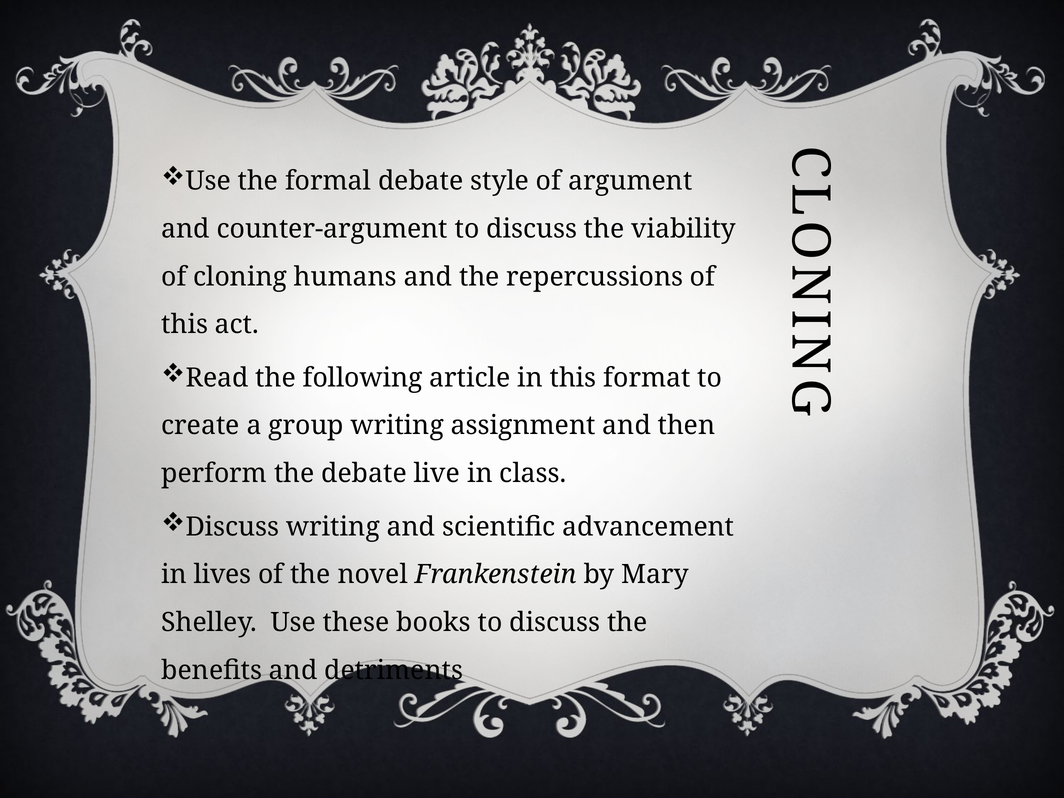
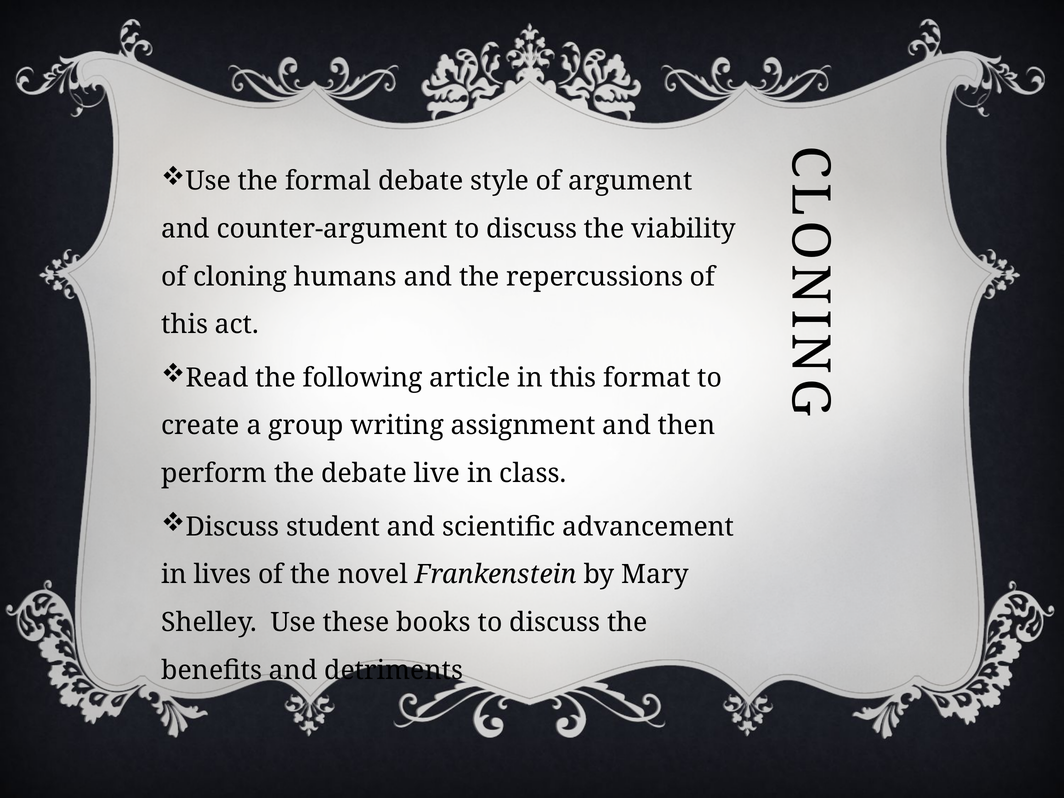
Discuss writing: writing -> student (333, 527)
